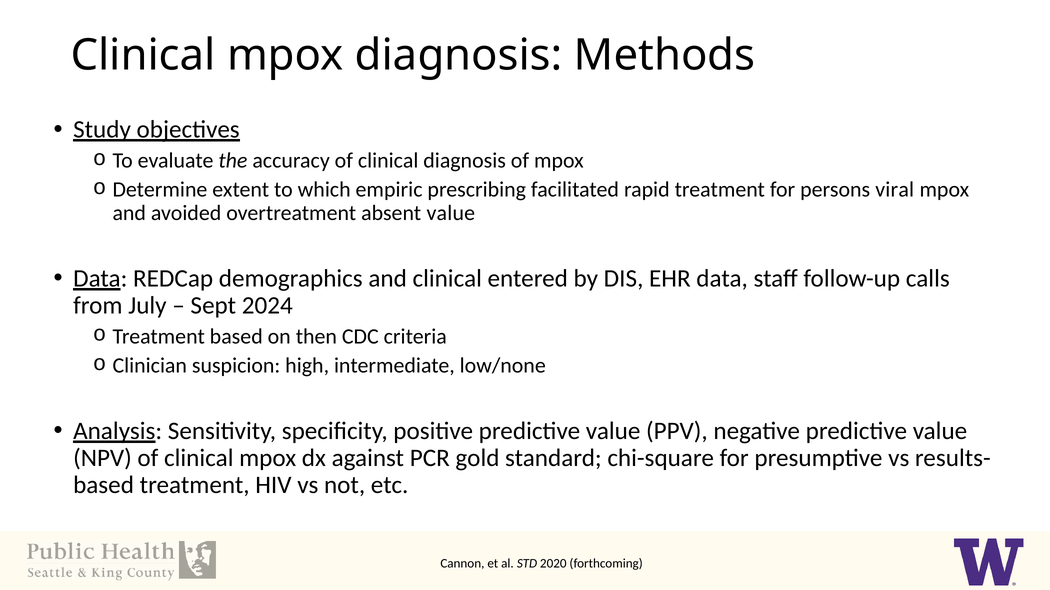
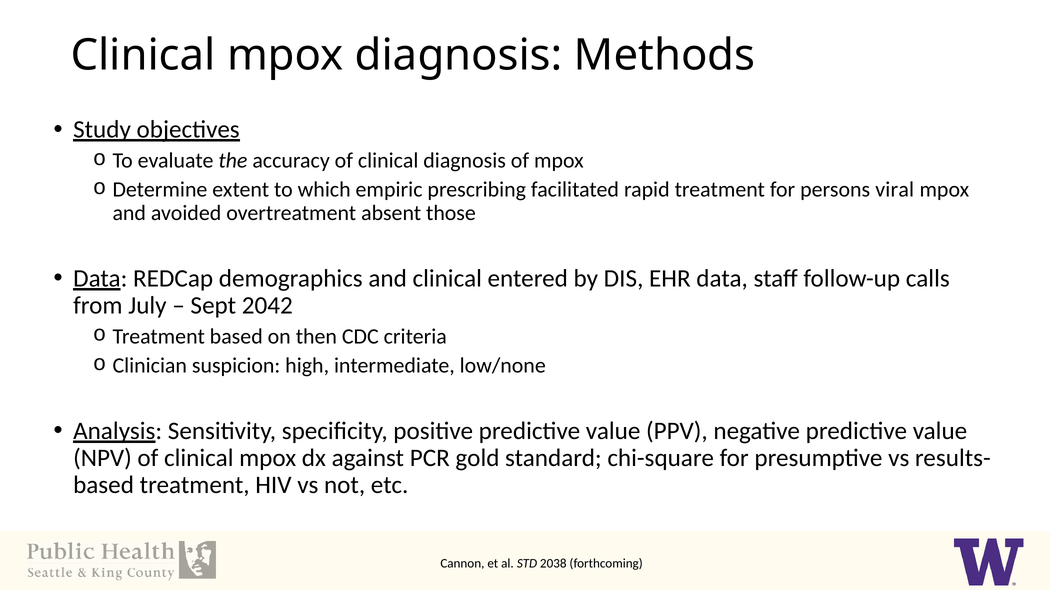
absent value: value -> those (451, 213)
2024: 2024 -> 2042 (267, 306)
2020: 2020 -> 2038 (553, 564)
